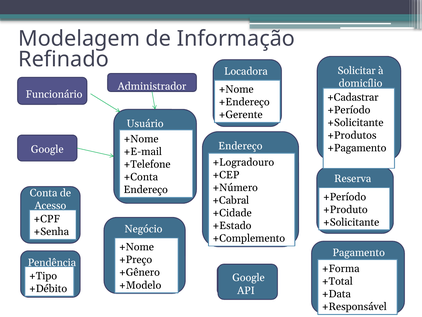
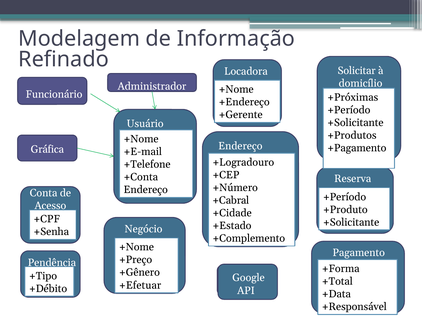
+Cadastrar: +Cadastrar -> +Próximas (353, 97)
Google: Google -> Gráfica (47, 149)
+Modelo: +Modelo -> +Efetuar (140, 285)
